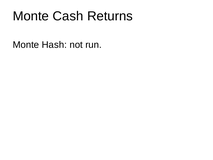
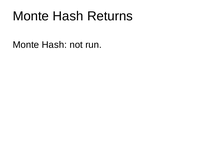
Cash: Cash -> Hash (68, 16)
